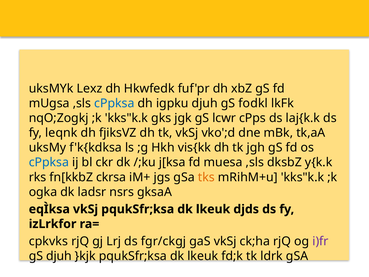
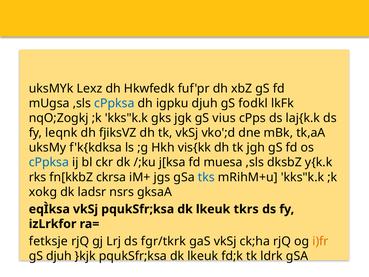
lcwr: lcwr -> vius (224, 118)
tks colour: orange -> blue (206, 177)
ogka: ogka -> xokg (43, 192)
djds: djds -> tkrs (246, 209)
cpkvks: cpkvks -> fetksje (48, 241)
fgr/ckgj: fgr/ckgj -> fgr/tkrk (163, 241)
i)fr colour: purple -> orange (320, 241)
